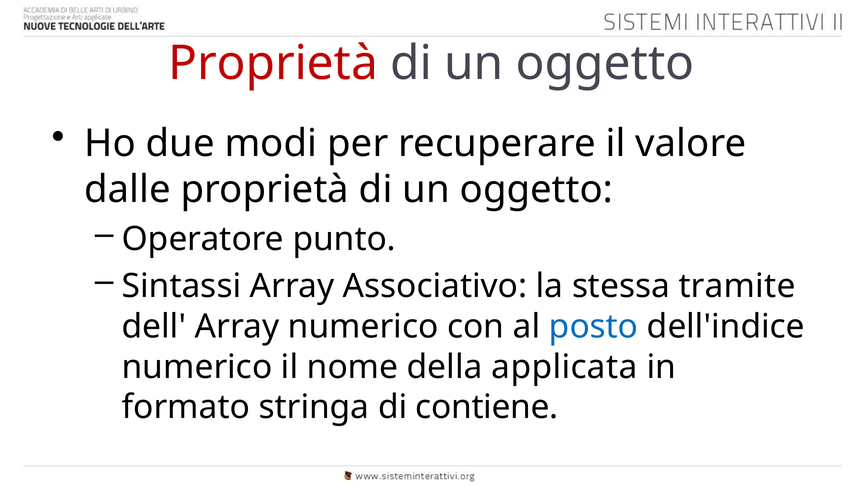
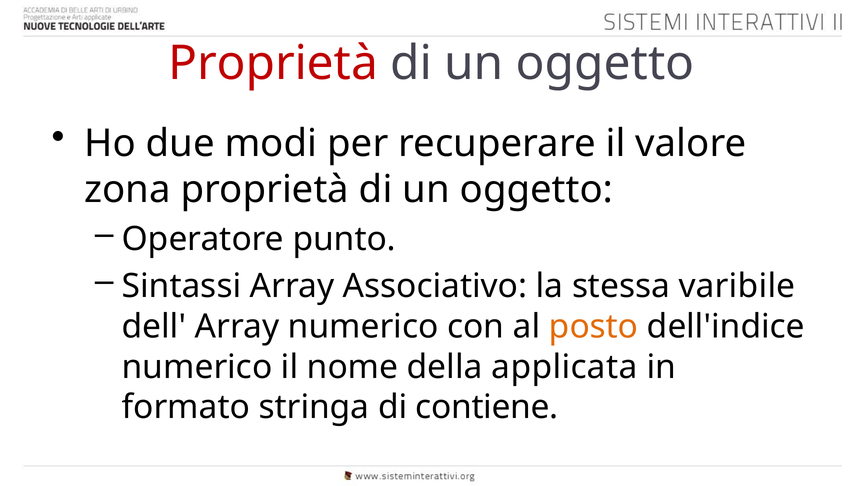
dalle: dalle -> zona (127, 189)
tramite: tramite -> varibile (737, 286)
posto colour: blue -> orange (594, 326)
